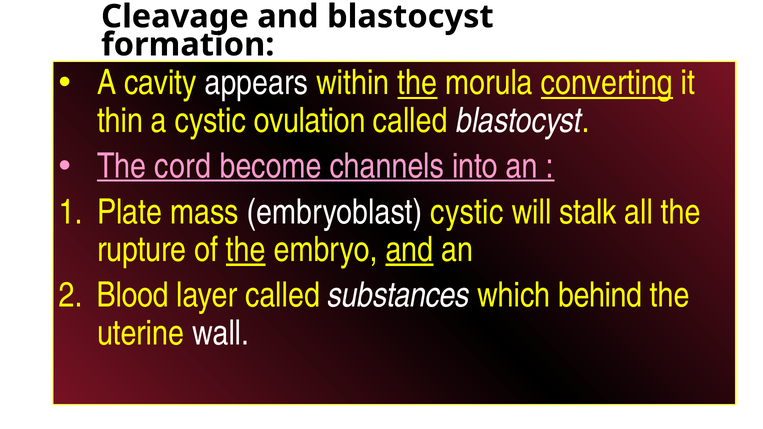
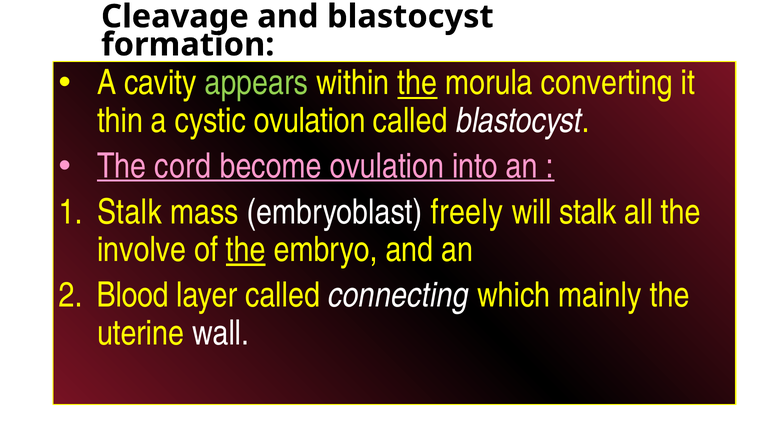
appears colour: white -> light green (256, 83)
converting underline: present -> none (607, 83)
become channels: channels -> ovulation (387, 166)
Plate: Plate -> Stalk (129, 212)
embryoblast cystic: cystic -> freely (467, 212)
rupture: rupture -> involve (142, 250)
and underline: present -> none (409, 250)
substances: substances -> connecting (399, 296)
behind: behind -> mainly (600, 296)
